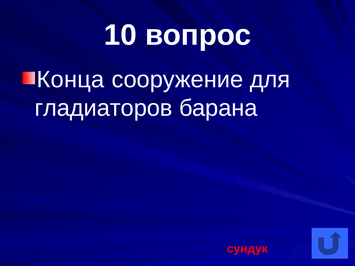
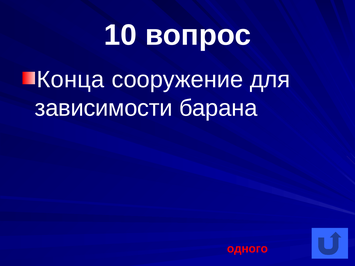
гладиаторов: гладиаторов -> зависимости (104, 108)
сундук: сундук -> одного (247, 249)
